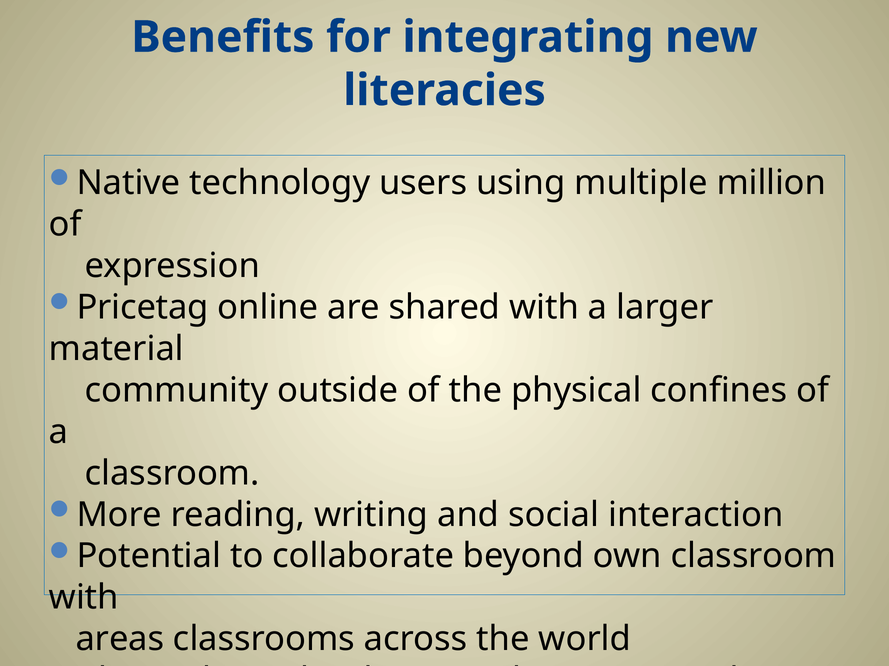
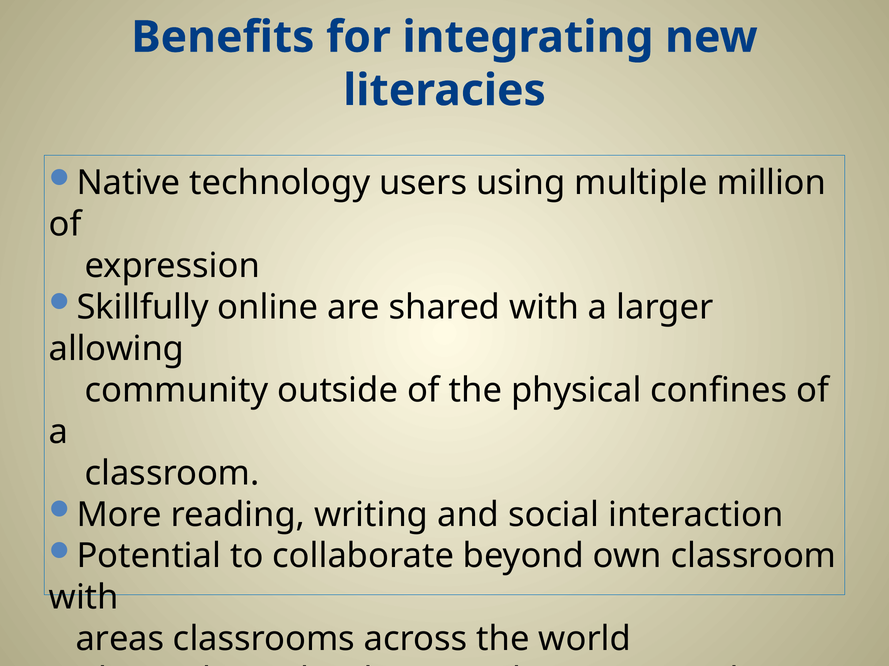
Pricetag: Pricetag -> Skillfully (143, 308)
material: material -> allowing (116, 349)
